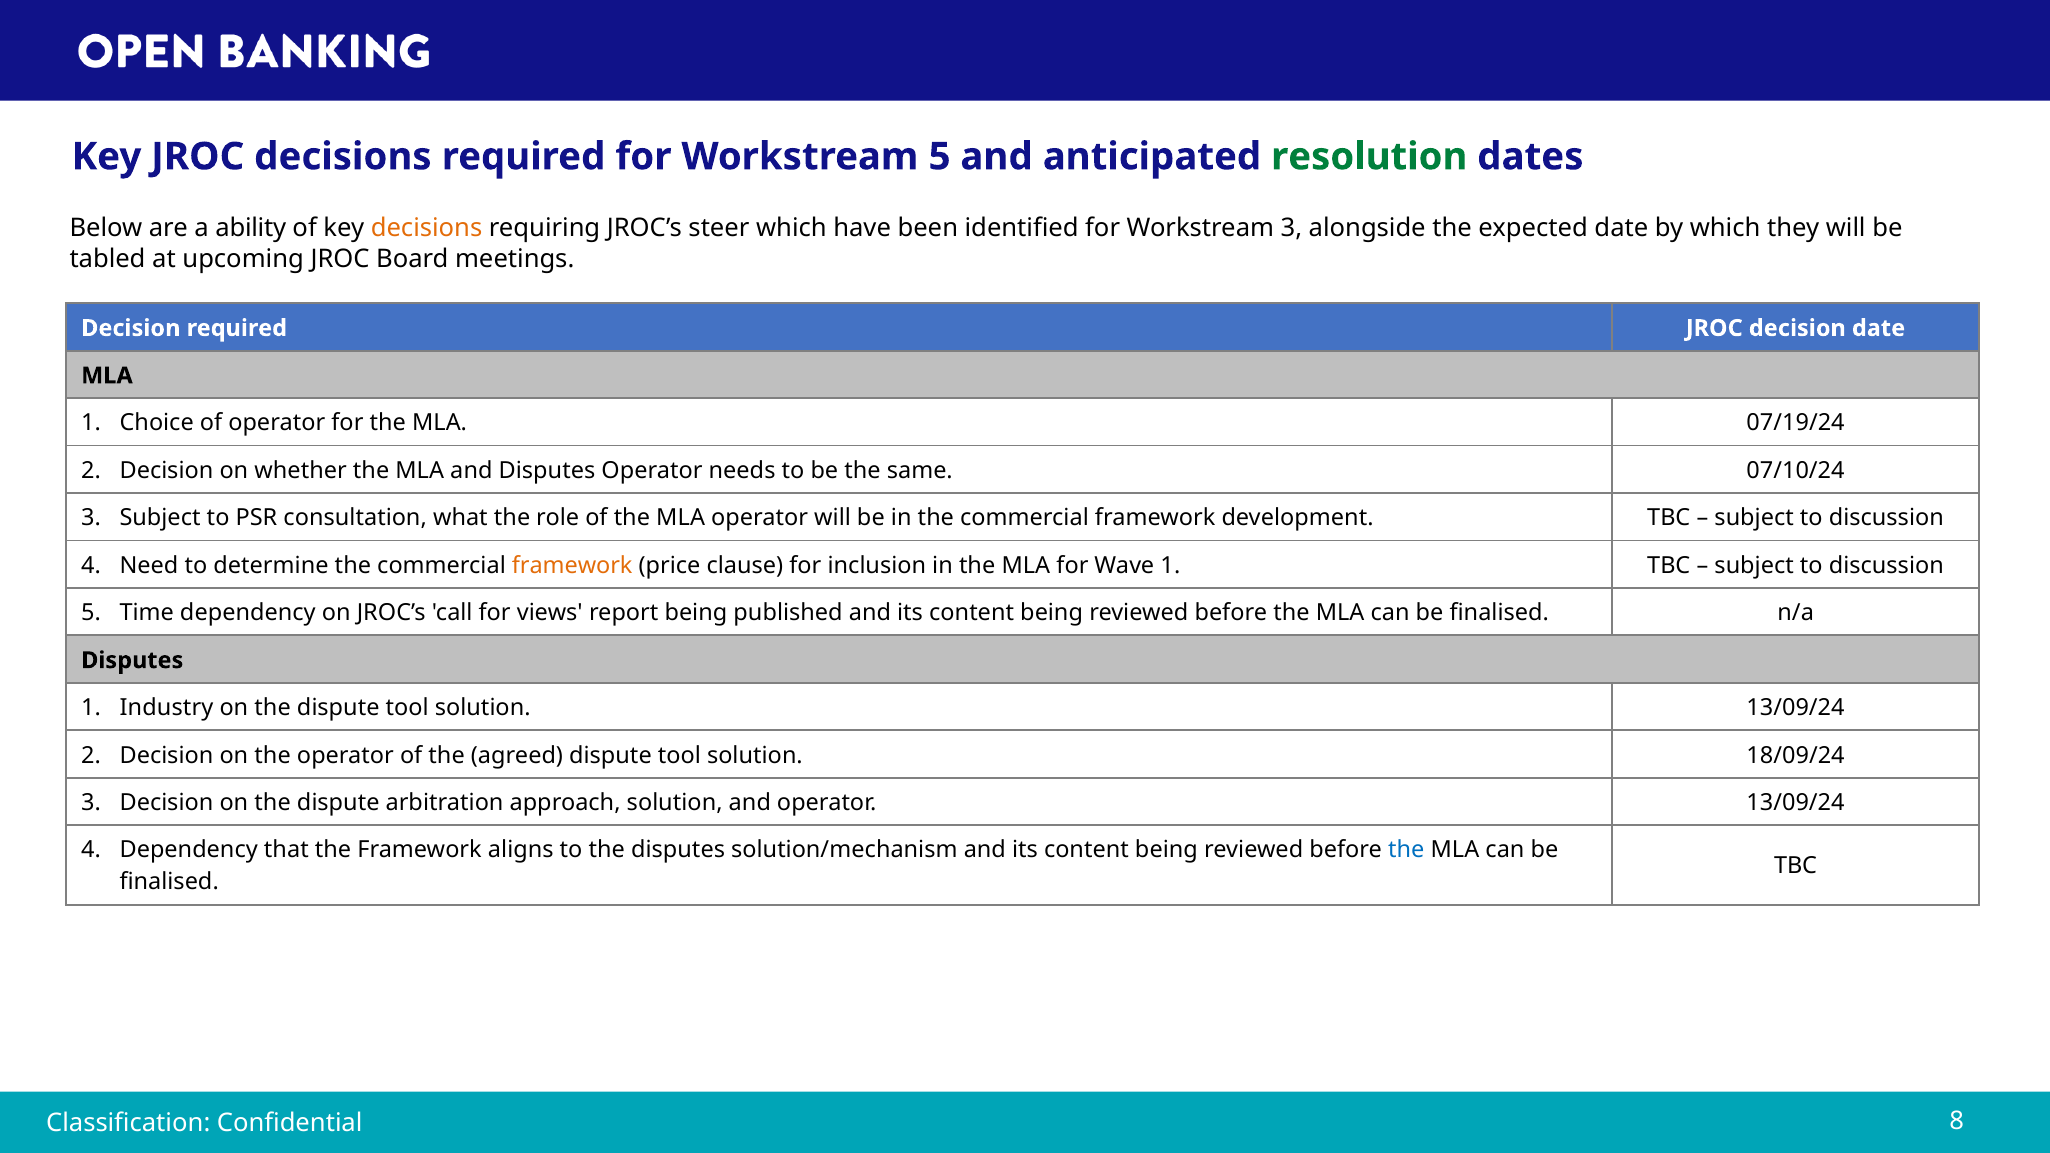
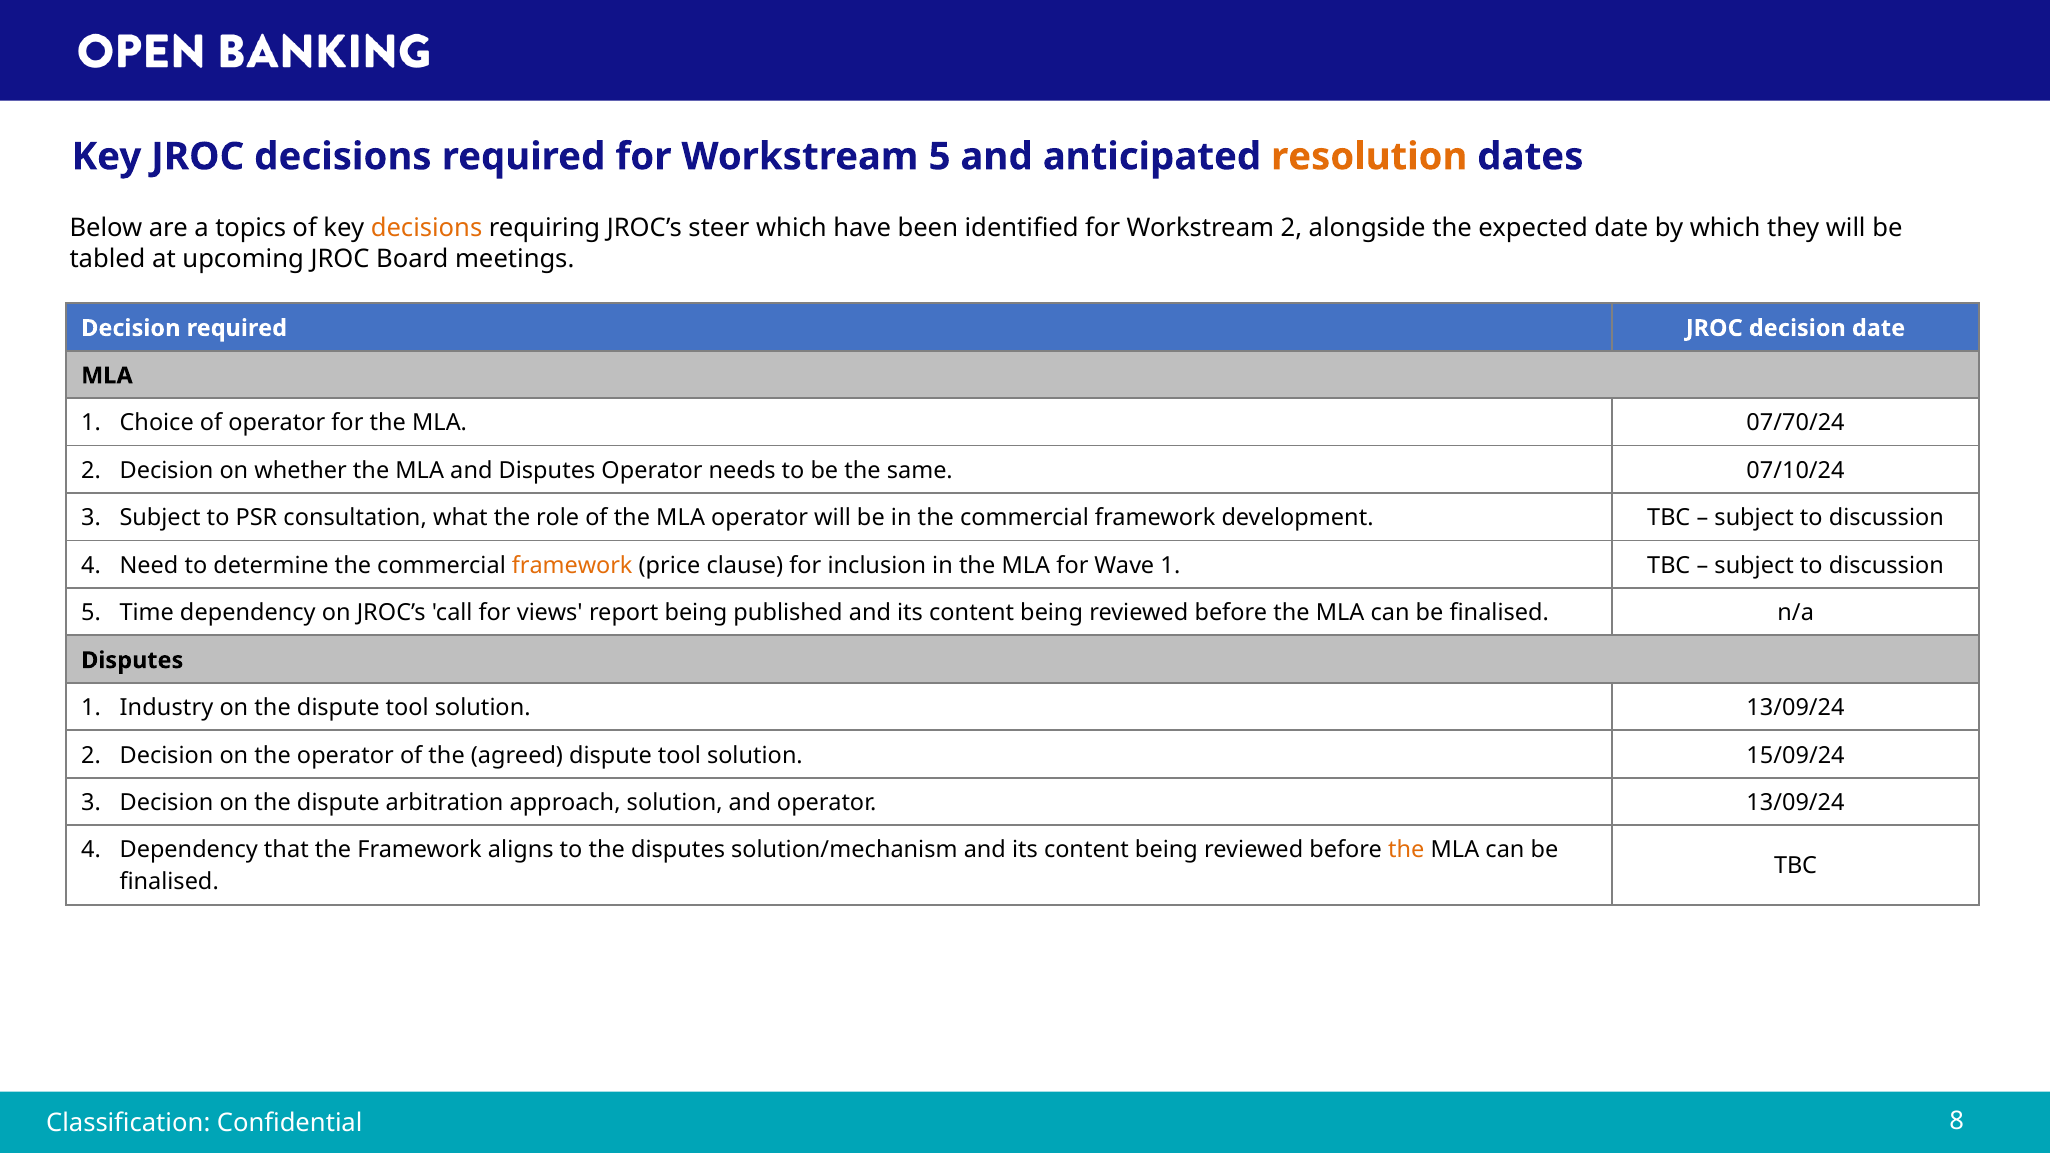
resolution colour: green -> orange (1369, 157)
ability: ability -> topics (251, 228)
Workstream 3: 3 -> 2 (1291, 228)
07/19/24: 07/19/24 -> 07/70/24 (1796, 423)
18/09/24: 18/09/24 -> 15/09/24 (1796, 755)
the colour: blue -> orange (1406, 850)
